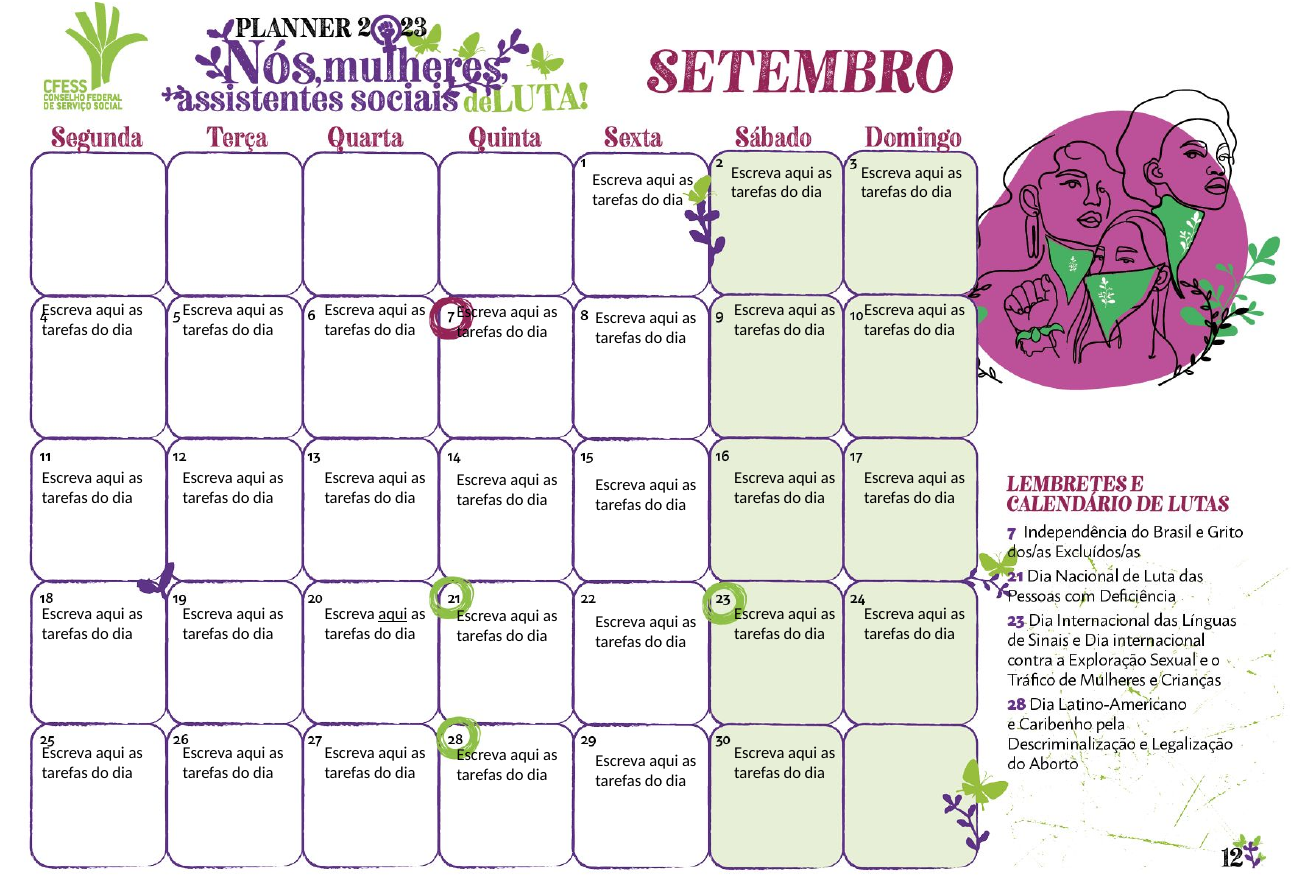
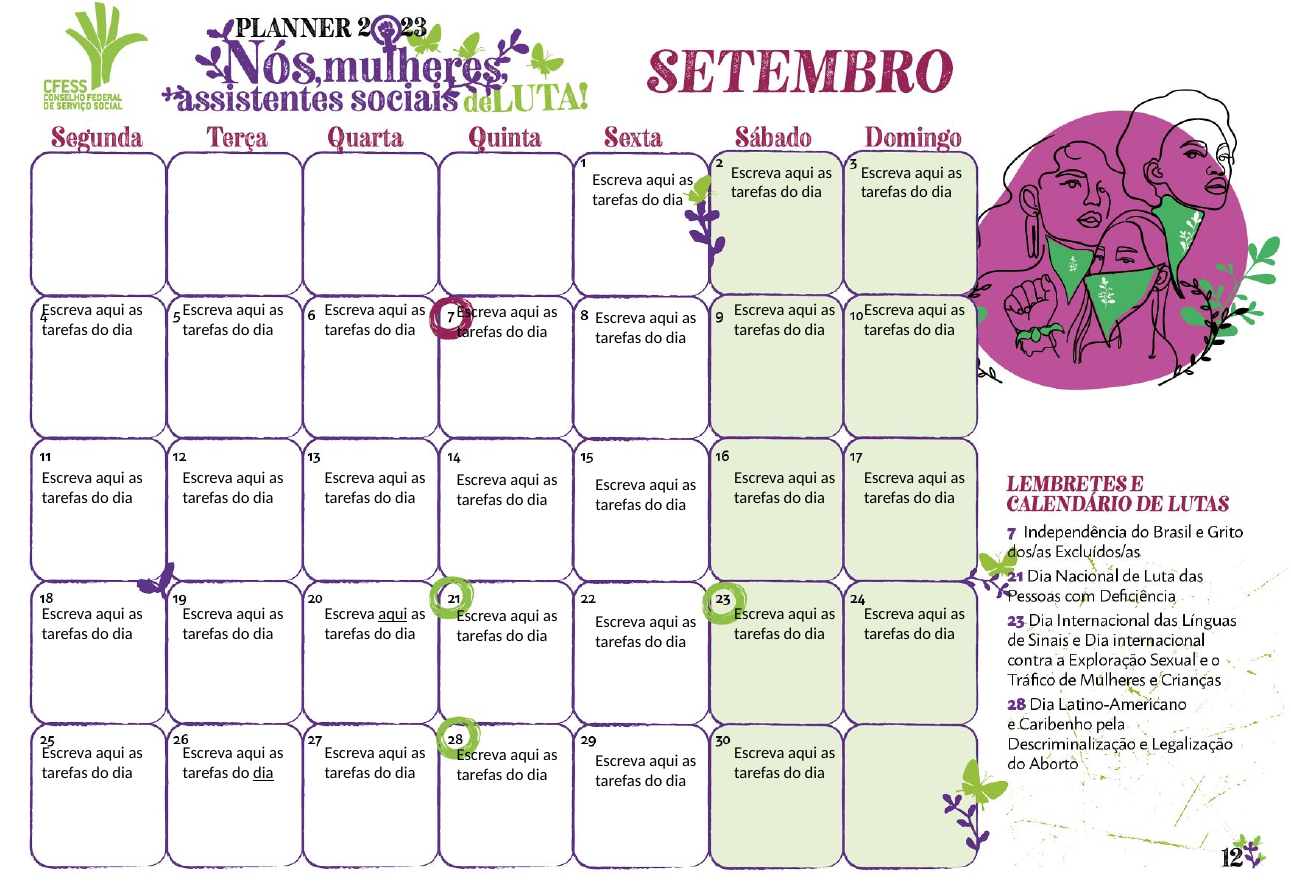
dia underline: none -> present (263, 773)
